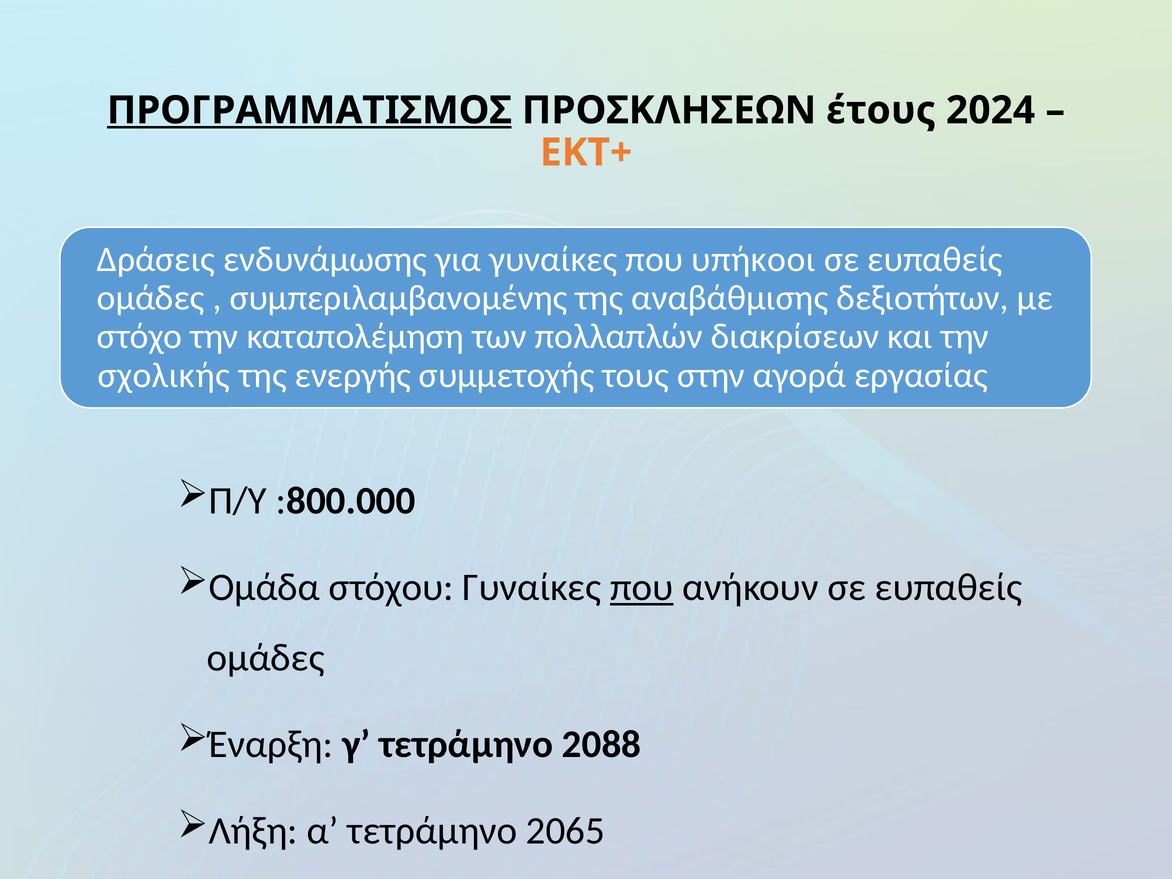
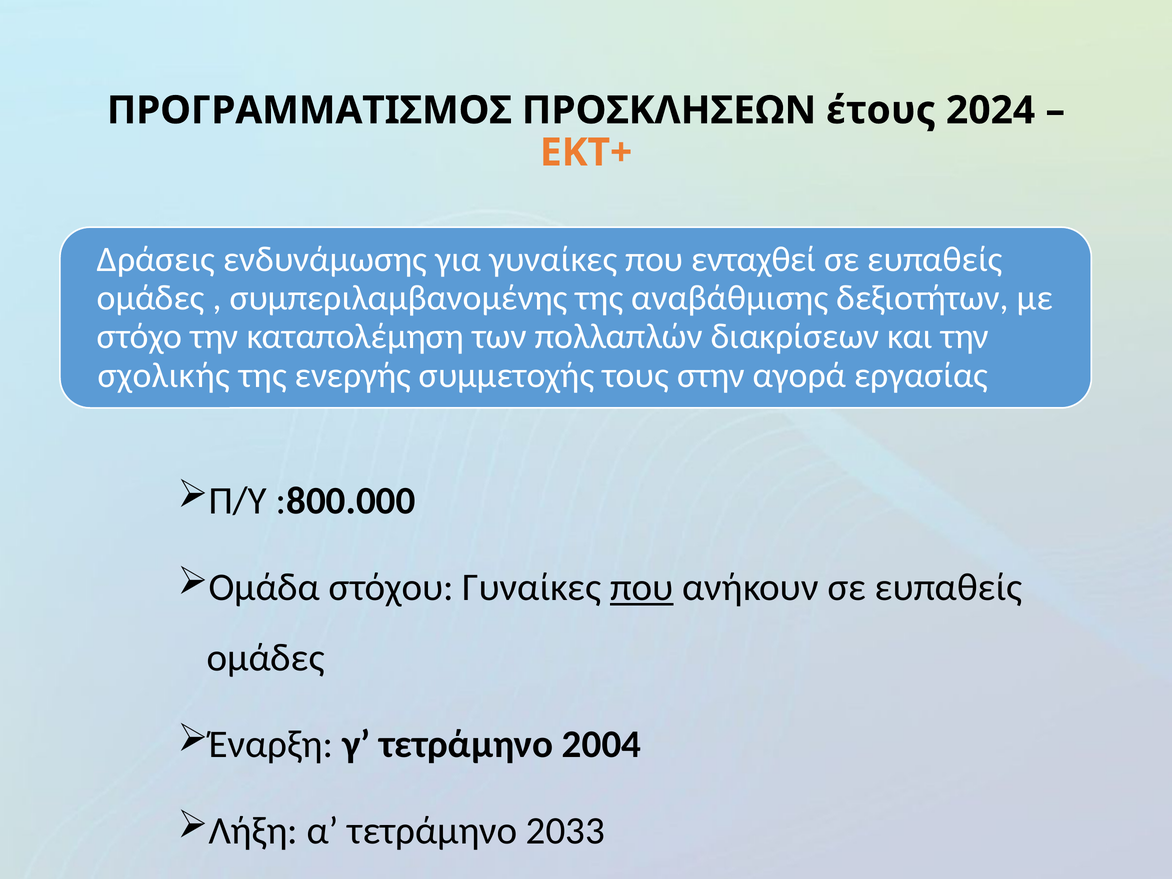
ΠΡΟΓΡΑΜΜΑΤΙΣΜΟΣ underline: present -> none (309, 110)
υπήκοοι: υπήκοοι -> ενταχθεί (754, 259)
2088: 2088 -> 2004 (602, 744)
2065: 2065 -> 2033 (565, 831)
